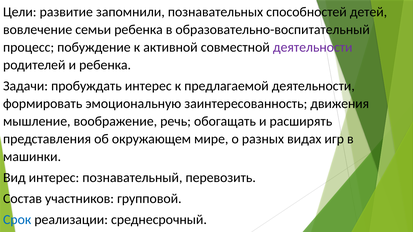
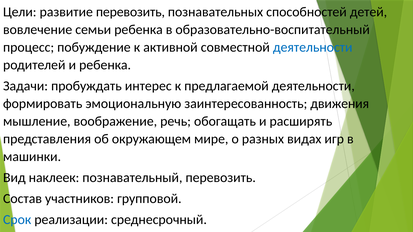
развитие запомнили: запомнили -> перевозить (130, 12)
деятельности colour: purple -> blue (313, 47)
Вид интерес: интерес -> наклеек (54, 178)
